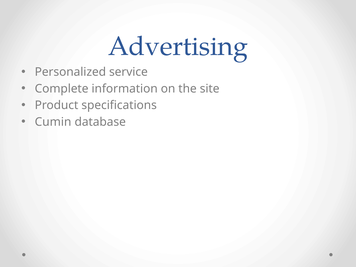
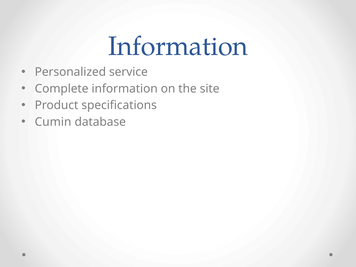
Advertising: Advertising -> Information (178, 46)
